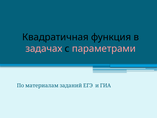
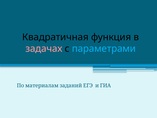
параметрами colour: pink -> light blue (104, 49)
